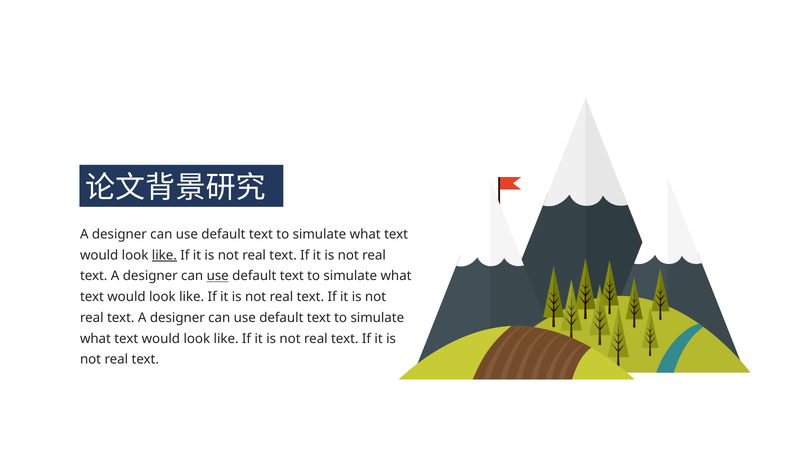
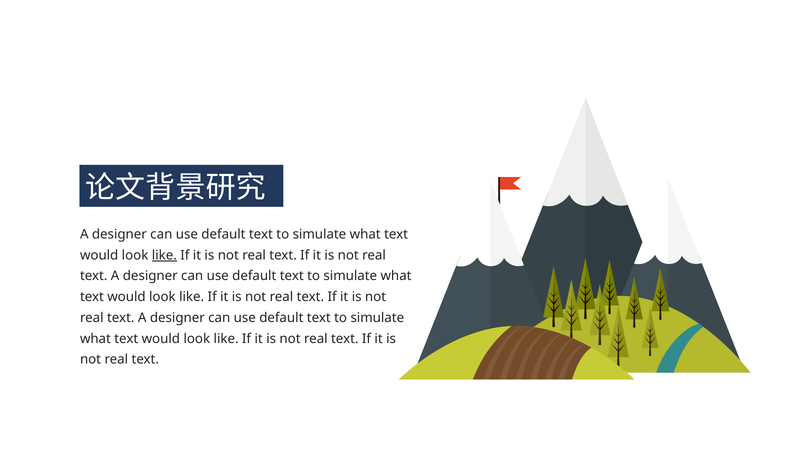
use underline: present -> none (218, 276)
